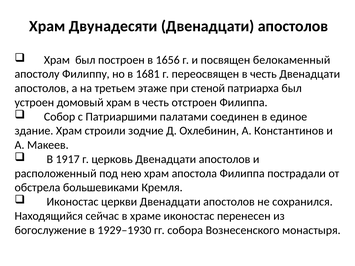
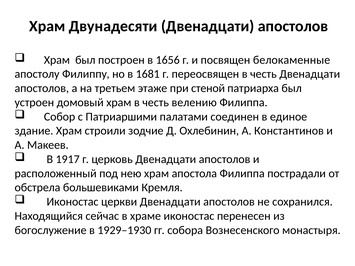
белокаменный: белокаменный -> белокаменные (292, 60)
отстроен: отстроен -> велению (194, 103)
